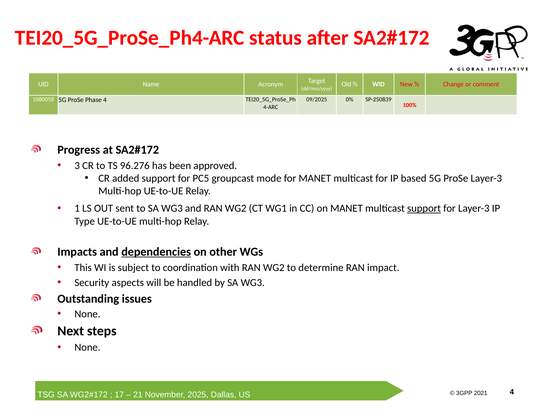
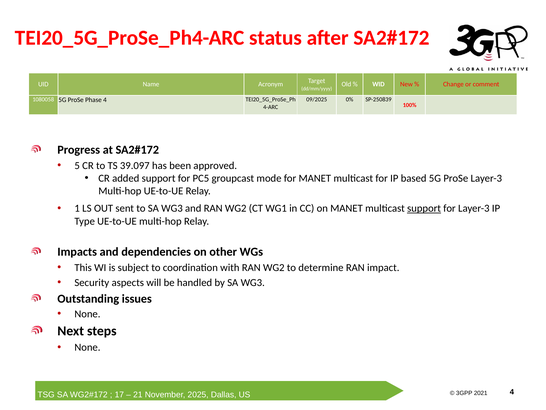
3: 3 -> 5 (77, 165)
96.276: 96.276 -> 39.097 (135, 165)
dependencies underline: present -> none (156, 252)
